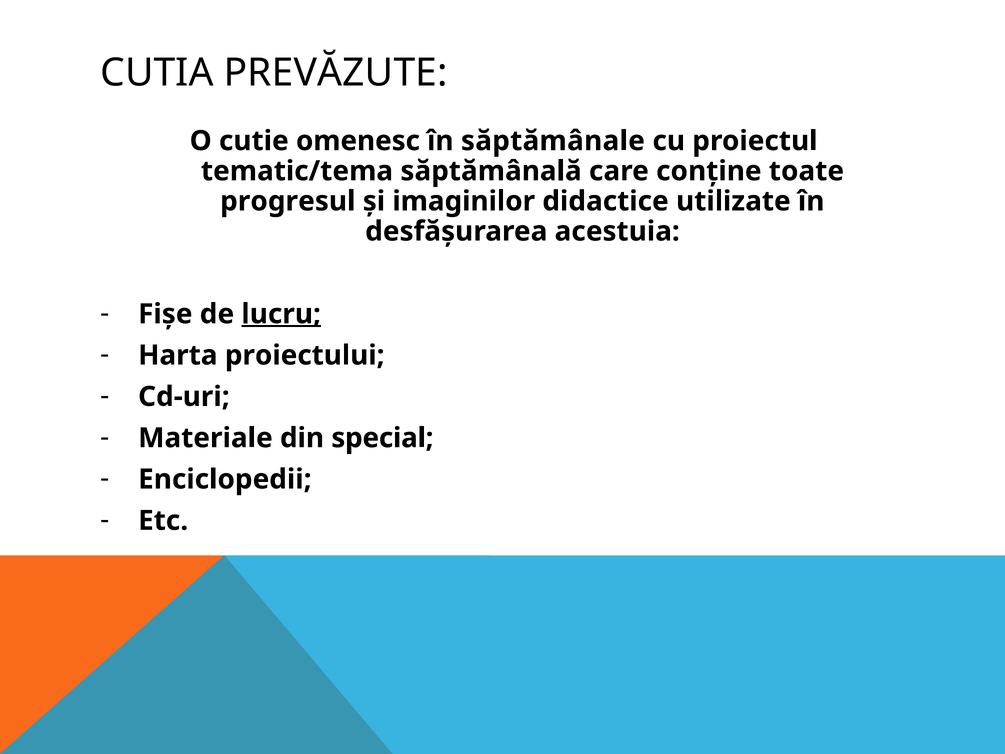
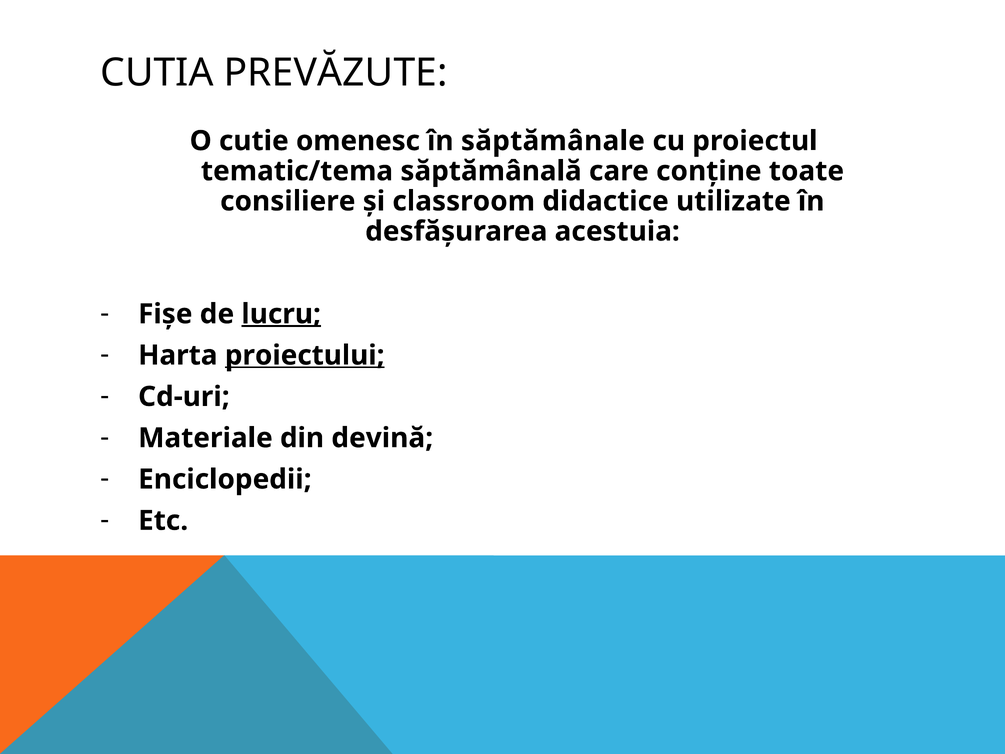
progresul: progresul -> consiliere (288, 201)
imaginilor: imaginilor -> classroom (464, 201)
proiectului underline: none -> present (305, 355)
special: special -> devină (382, 438)
